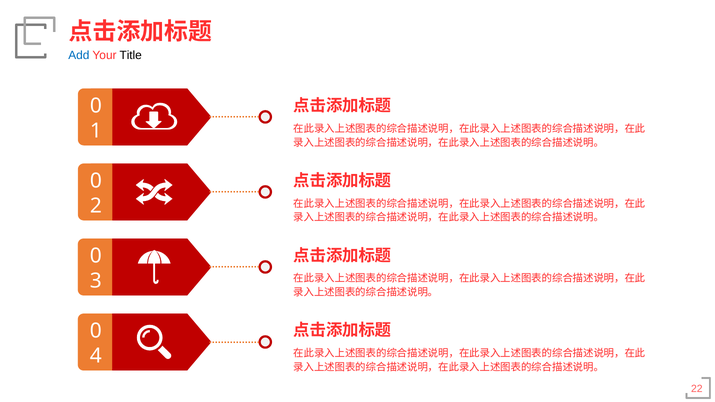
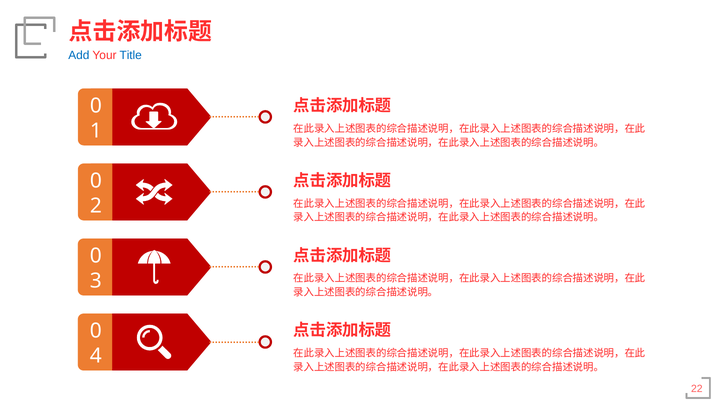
Title colour: black -> blue (131, 55)
